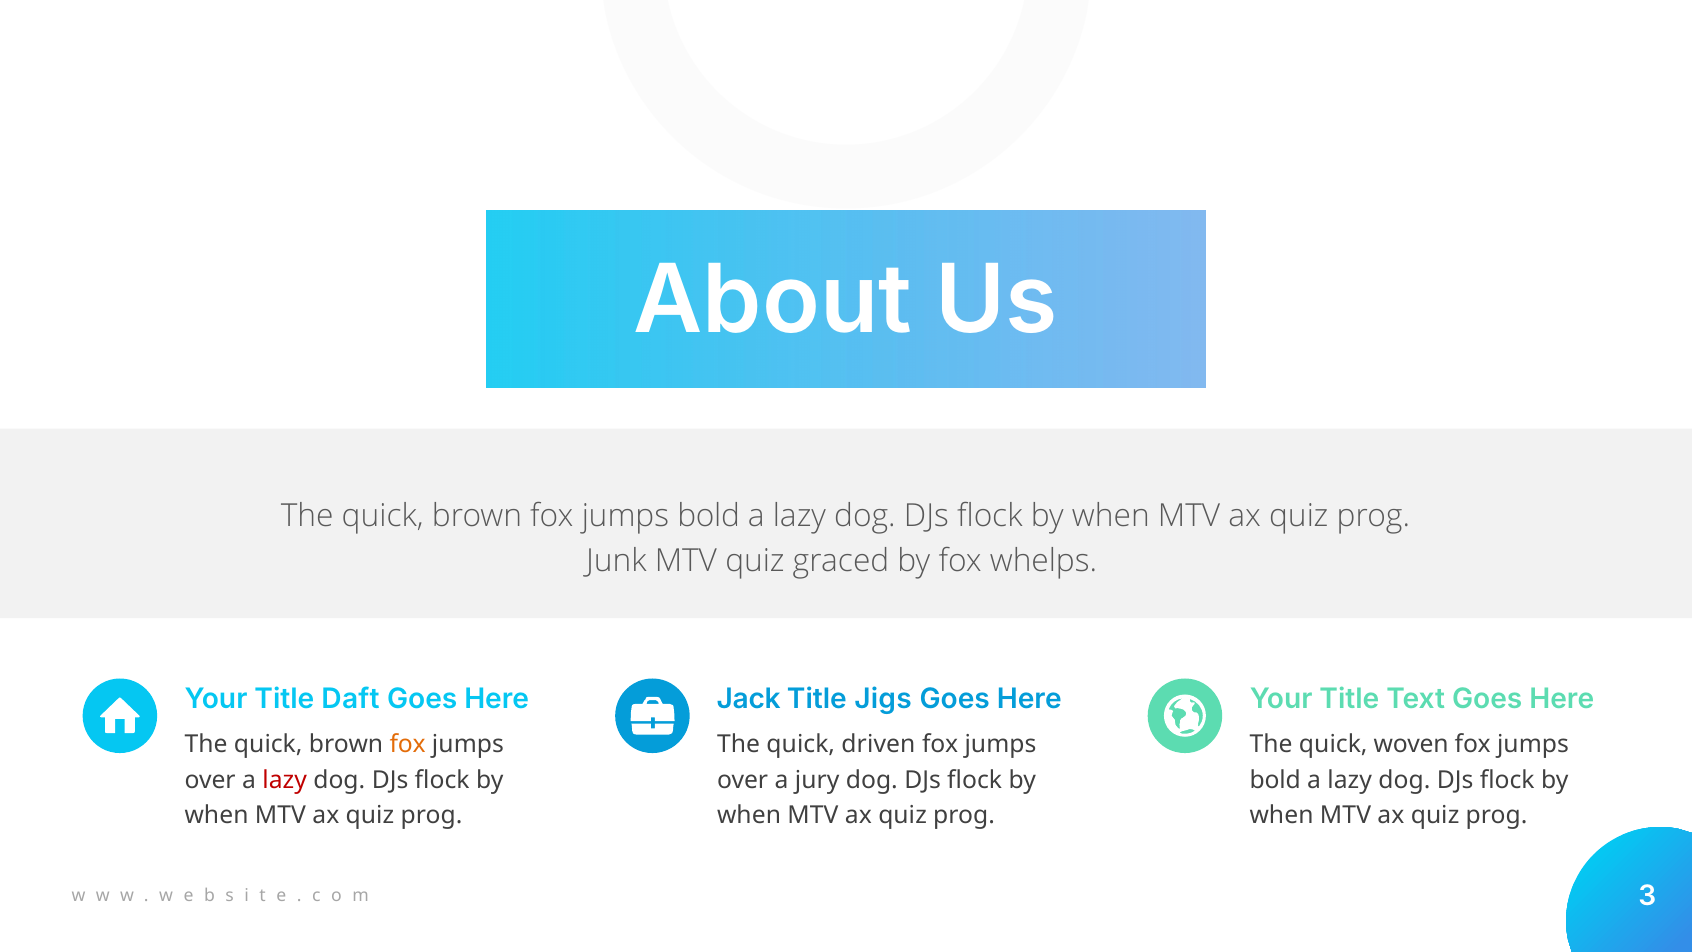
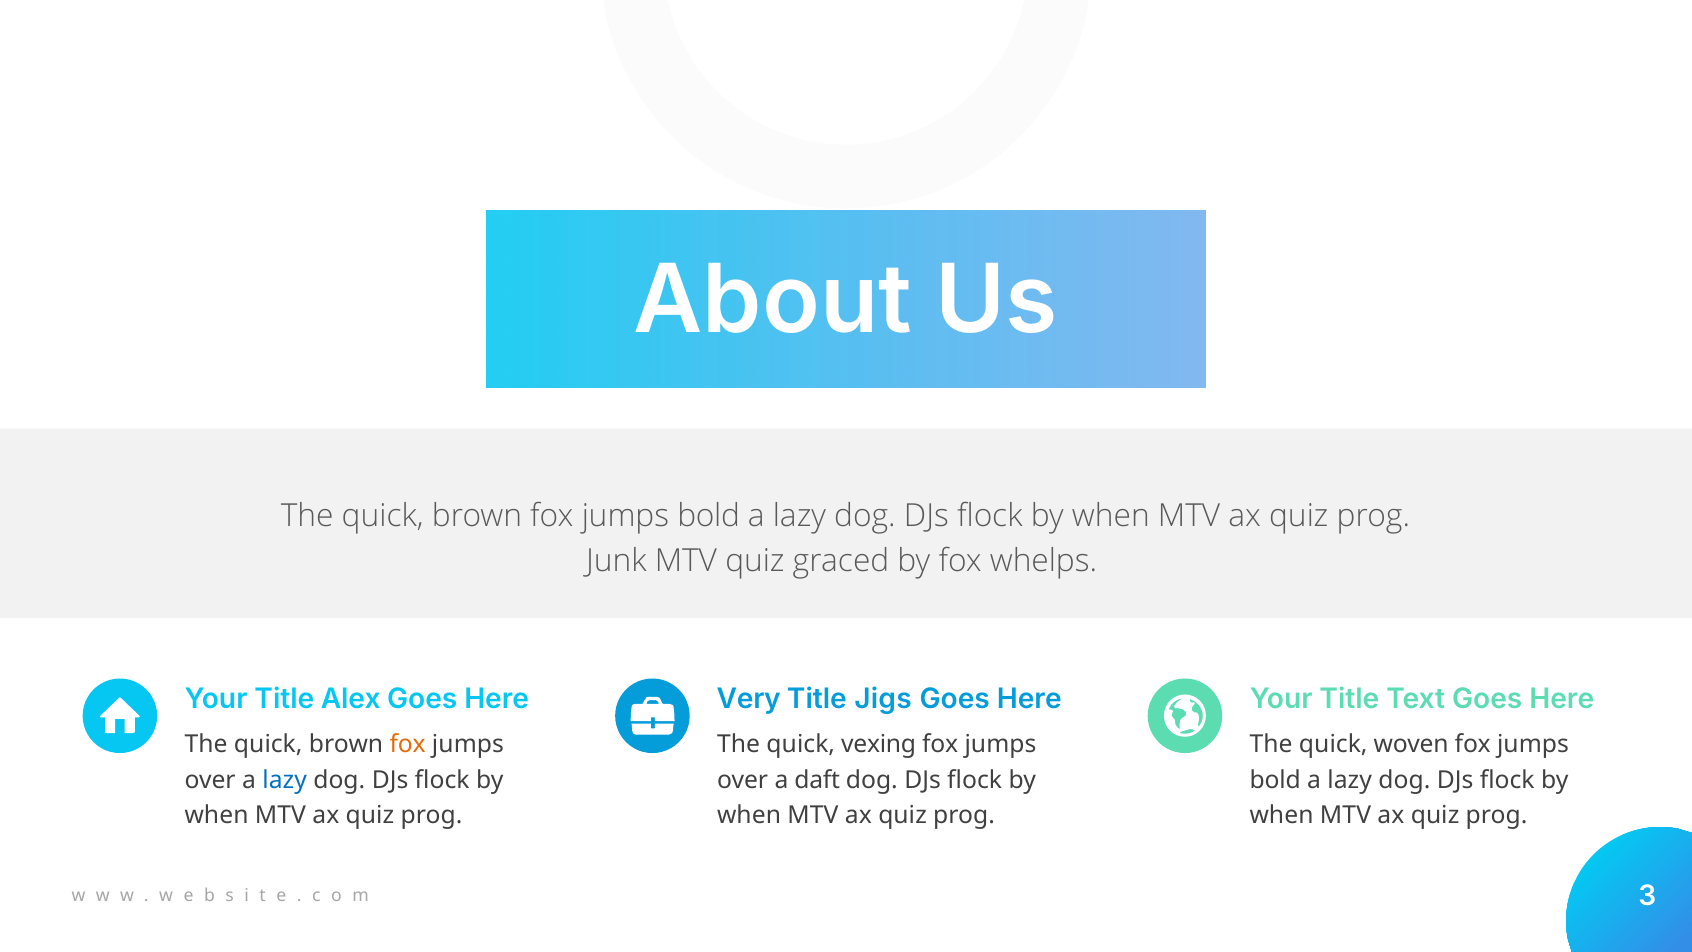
Daft: Daft -> Alex (351, 699)
Jack: Jack -> Very (749, 699)
driven: driven -> vexing (879, 744)
lazy colour: red -> blue (285, 780)
jury: jury -> daft (817, 780)
